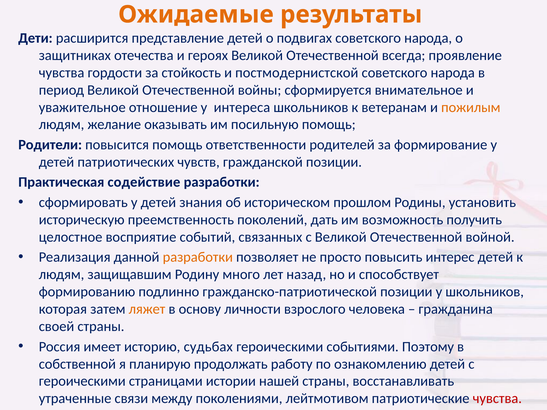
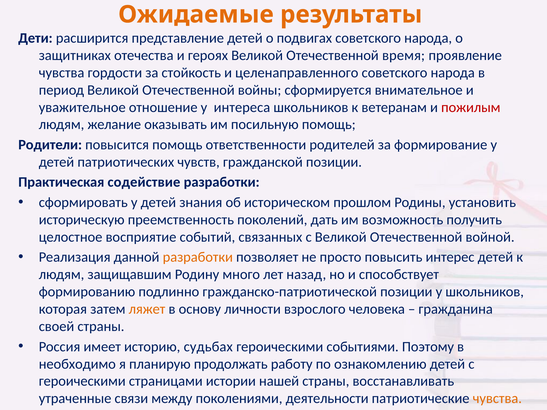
всегда: всегда -> время (404, 55)
постмодернистской: постмодернистской -> целенаправленного (297, 73)
пожилым colour: orange -> red (471, 107)
собственной: собственной -> необходимо (77, 364)
лейтмотивом: лейтмотивом -> деятельности (327, 399)
чувства colour: red -> orange (497, 399)
